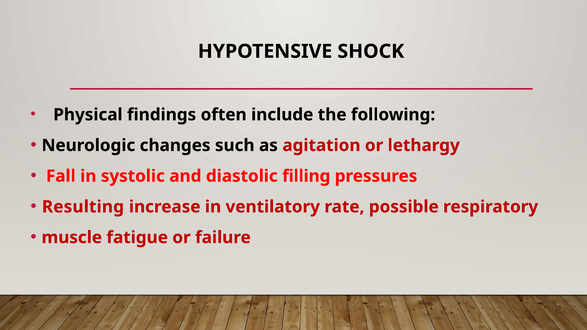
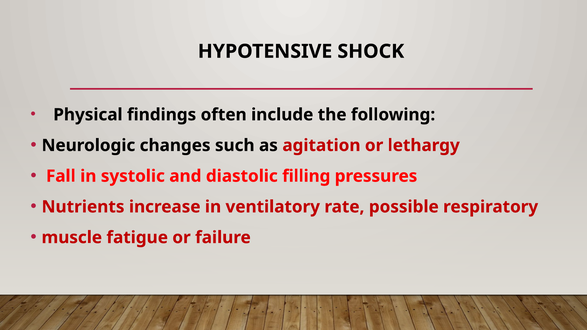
Resulting: Resulting -> Nutrients (83, 207)
